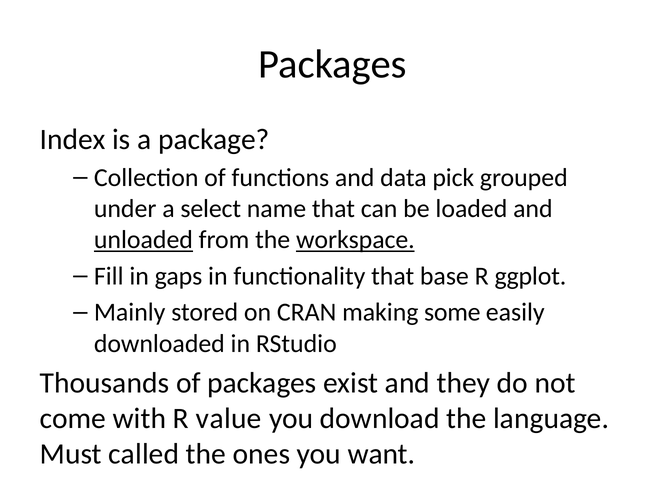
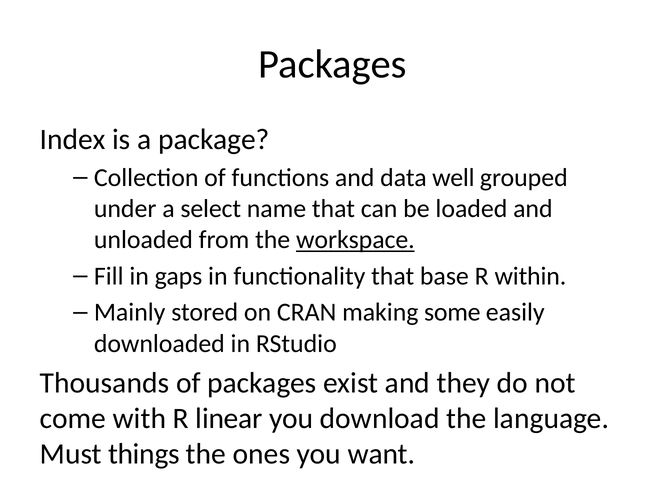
pick: pick -> well (453, 178)
unloaded underline: present -> none (143, 240)
ggplot: ggplot -> within (530, 276)
value: value -> linear (229, 418)
called: called -> things (144, 454)
